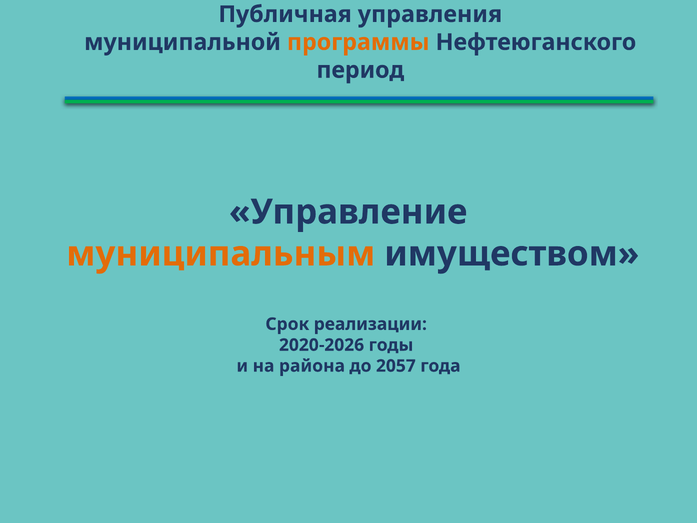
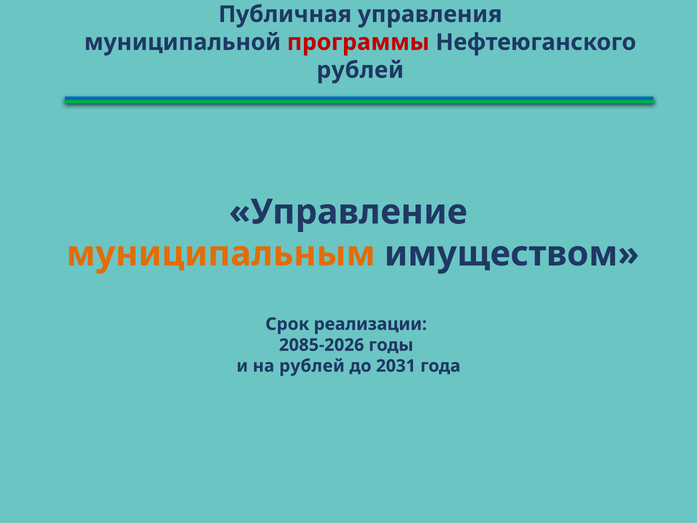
программы colour: orange -> red (358, 42)
период: период -> рублей (360, 70)
2020-2026: 2020-2026 -> 2085-2026 (322, 345)
на района: района -> рублей (312, 366)
2057: 2057 -> 2031 (396, 366)
